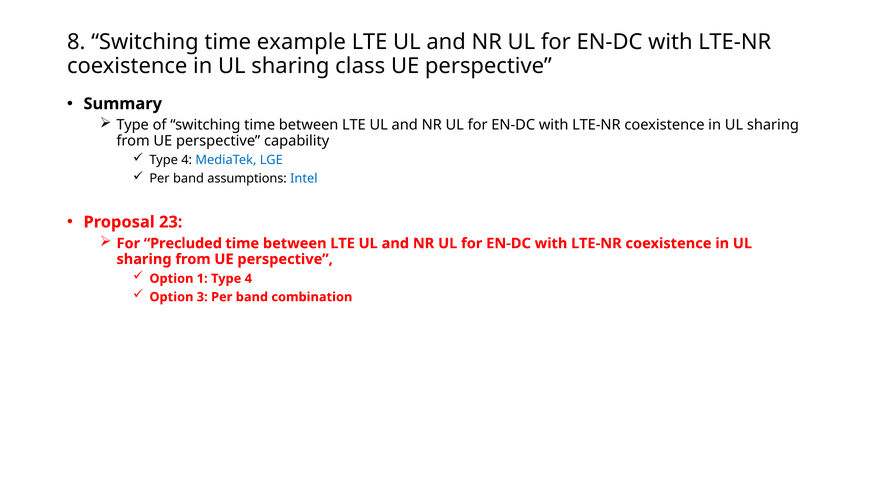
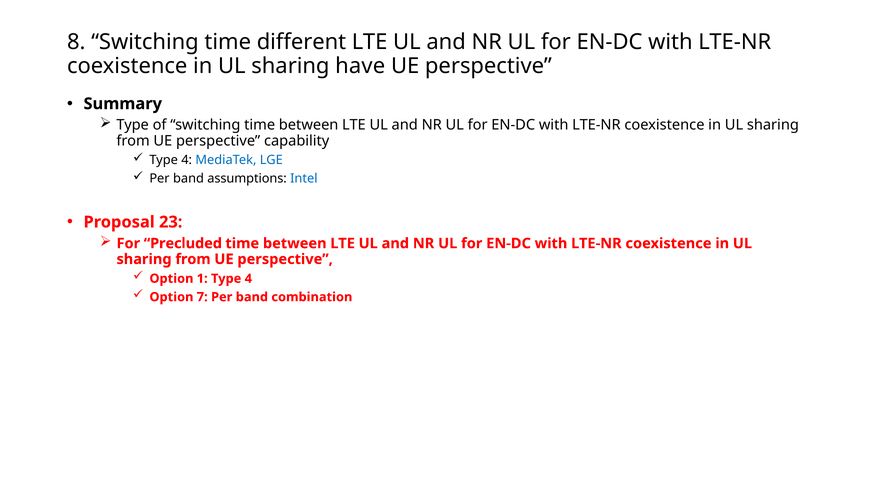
example: example -> different (301, 42)
class: class -> have (360, 66)
3: 3 -> 7 (202, 297)
